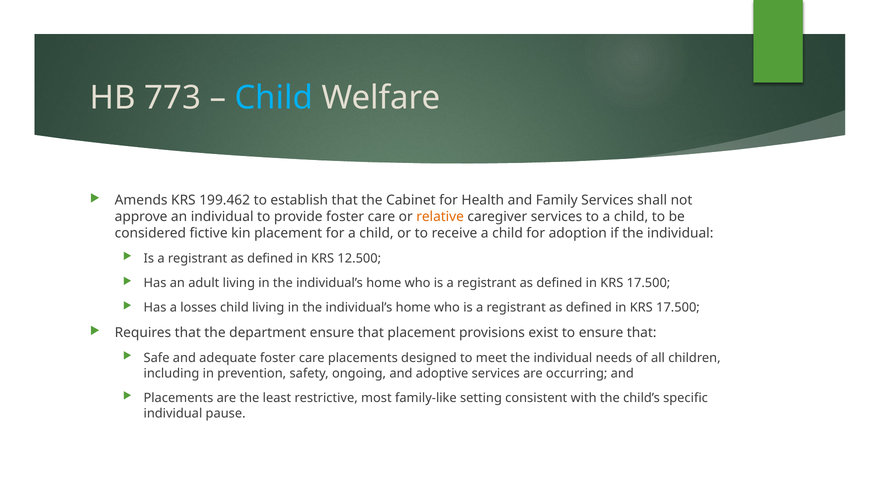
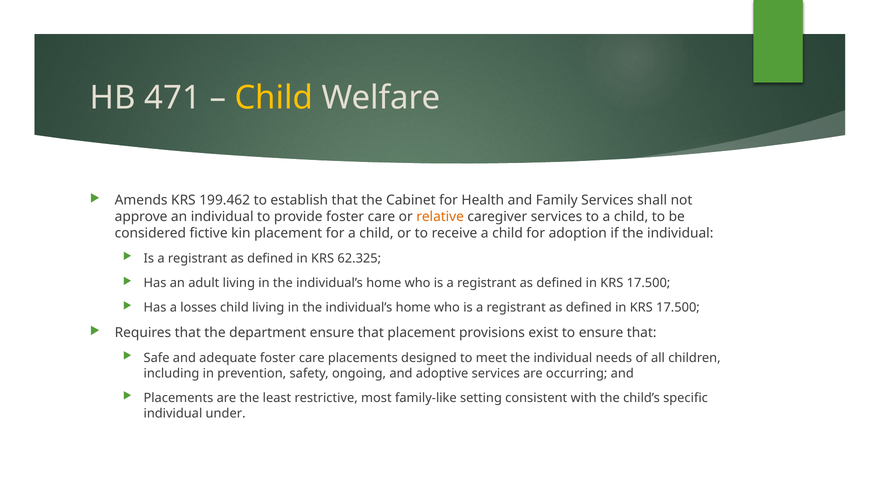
773: 773 -> 471 (173, 98)
Child colour: light blue -> yellow (274, 98)
12.500: 12.500 -> 62.325 (359, 258)
pause: pause -> under (226, 413)
